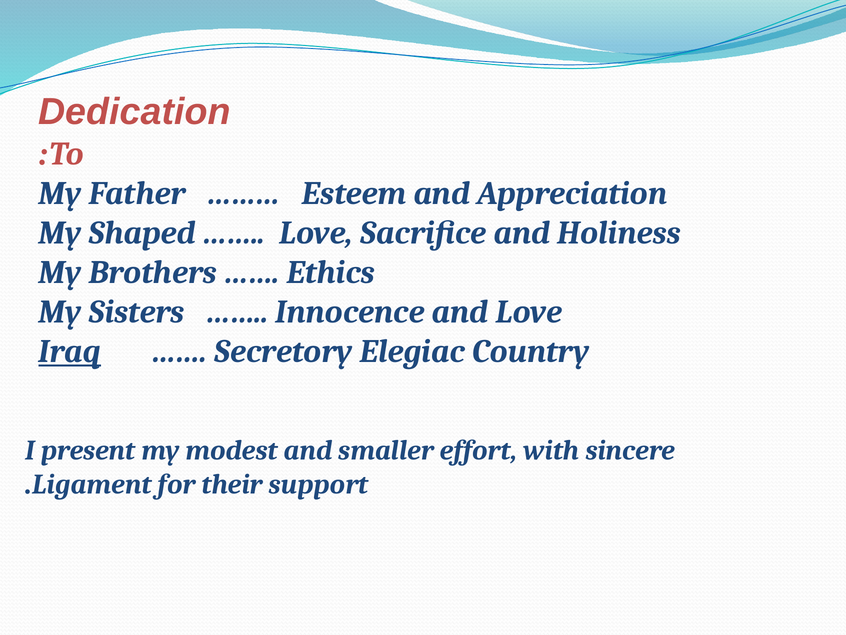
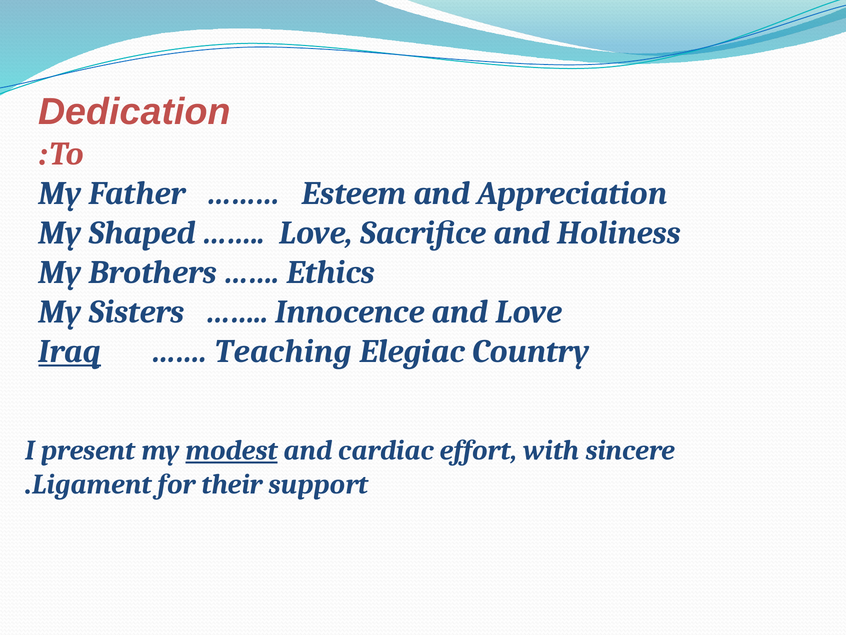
Secretory: Secretory -> Teaching (283, 351)
modest underline: none -> present (232, 450)
smaller: smaller -> cardiac (386, 450)
